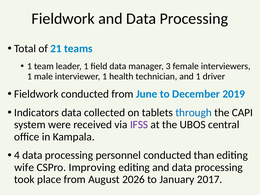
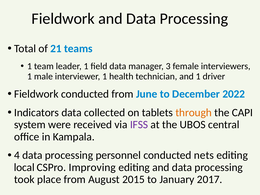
2019: 2019 -> 2022 (234, 94)
through colour: blue -> orange (194, 113)
than: than -> nets (204, 155)
wife: wife -> local (24, 167)
2026: 2026 -> 2015 (134, 180)
